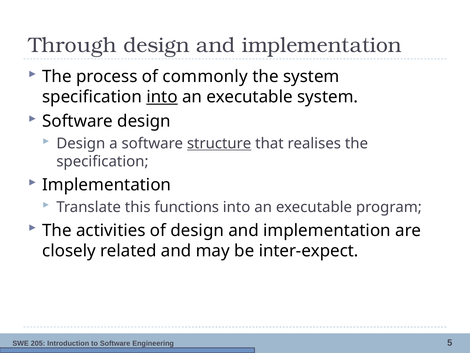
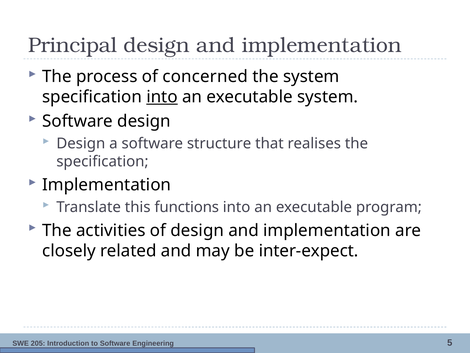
Through: Through -> Principal (73, 45)
commonly: commonly -> concerned (205, 76)
structure underline: present -> none (219, 143)
